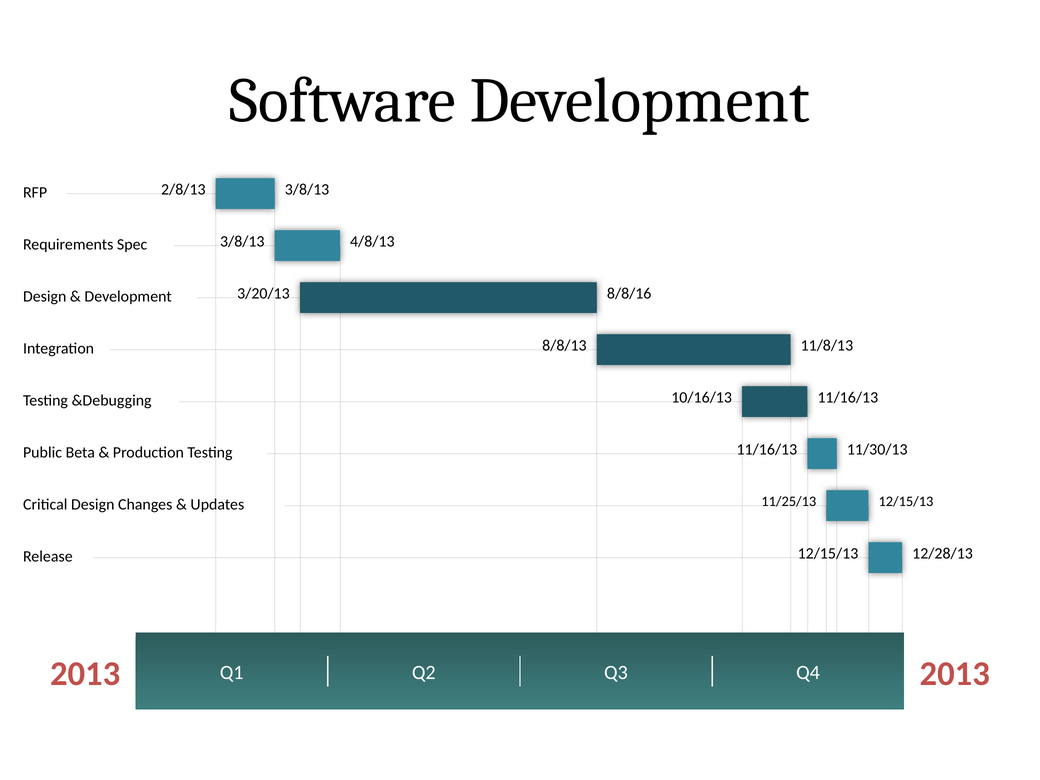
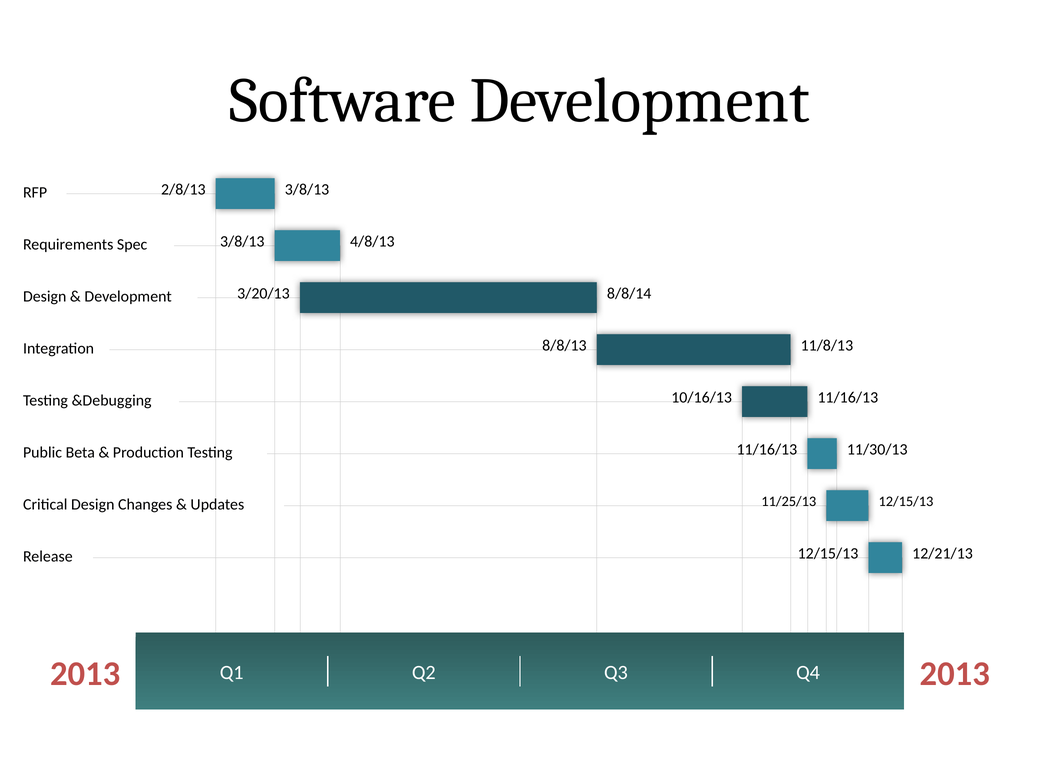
8/8/16: 8/8/16 -> 8/8/14 (629, 293)
12/28/13: 12/28/13 -> 12/21/13 (943, 553)
